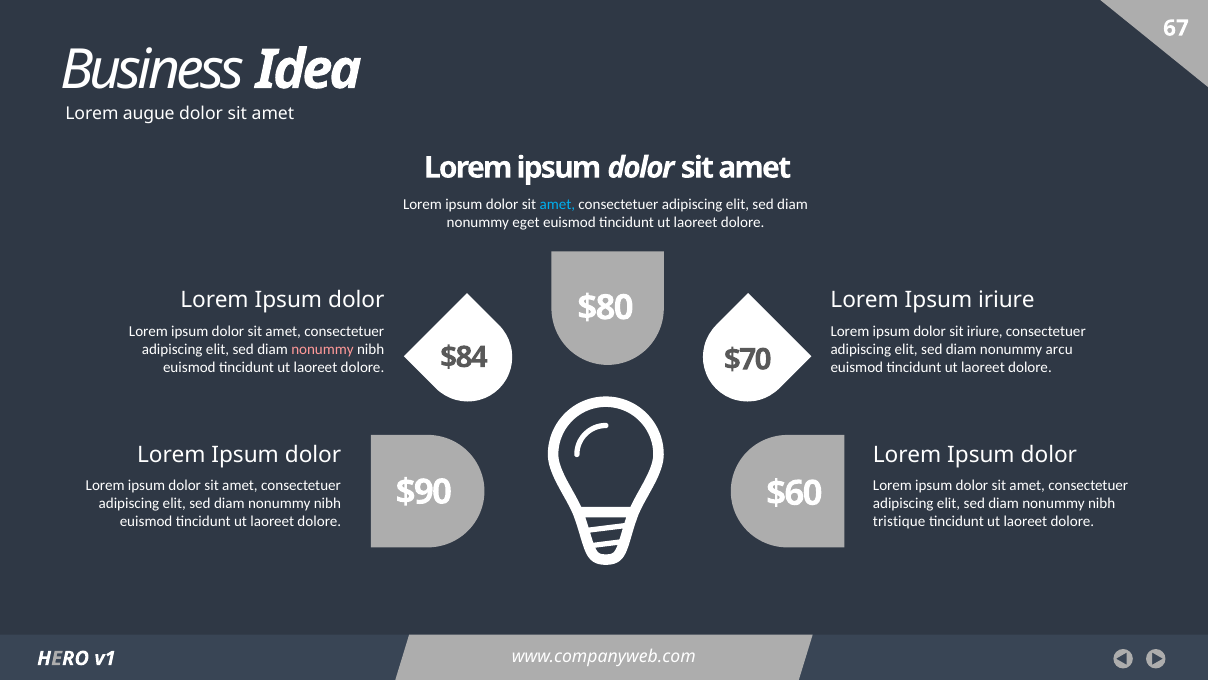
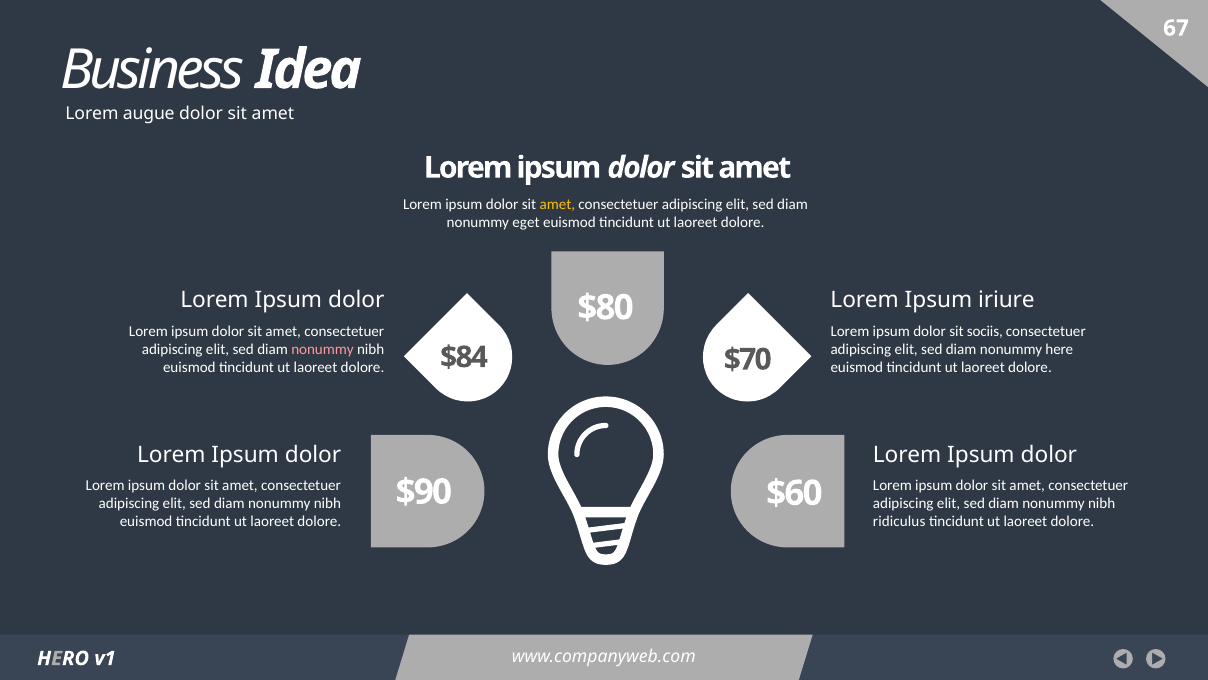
amet colour: light blue -> yellow (557, 204)
sit iriure: iriure -> sociis (985, 331)
arcu: arcu -> here (1059, 349)
tristique: tristique -> ridiculus (899, 521)
